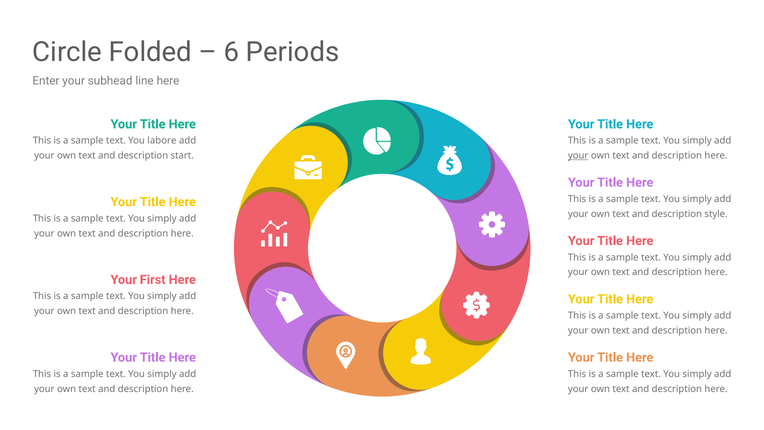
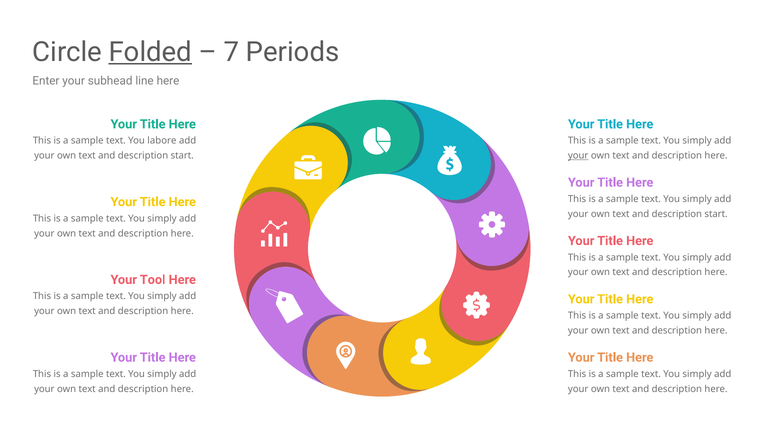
Folded underline: none -> present (150, 52)
6: 6 -> 7 (231, 52)
style: style -> start (716, 214)
First: First -> Tool (153, 280)
